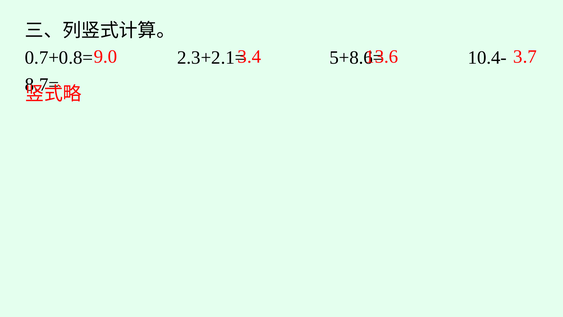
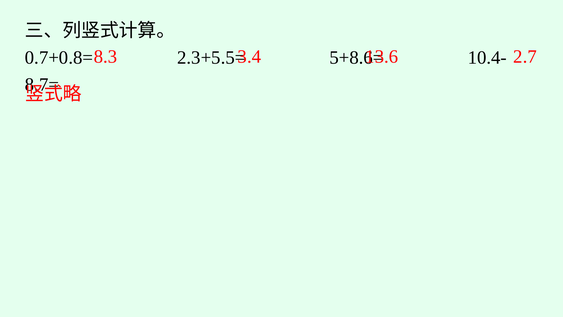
9.0: 9.0 -> 8.3 (106, 56)
3.7: 3.7 -> 2.7 (525, 56)
2.3+2.1=: 2.3+2.1= -> 2.3+5.5= (211, 58)
